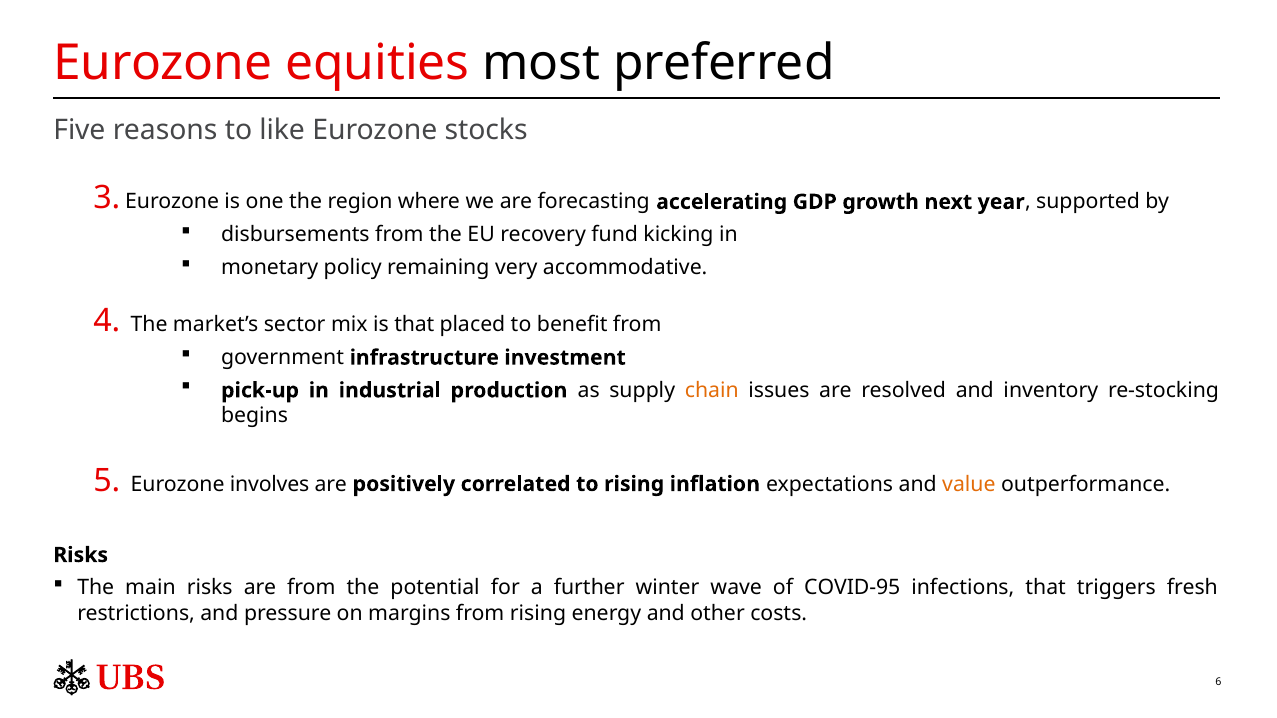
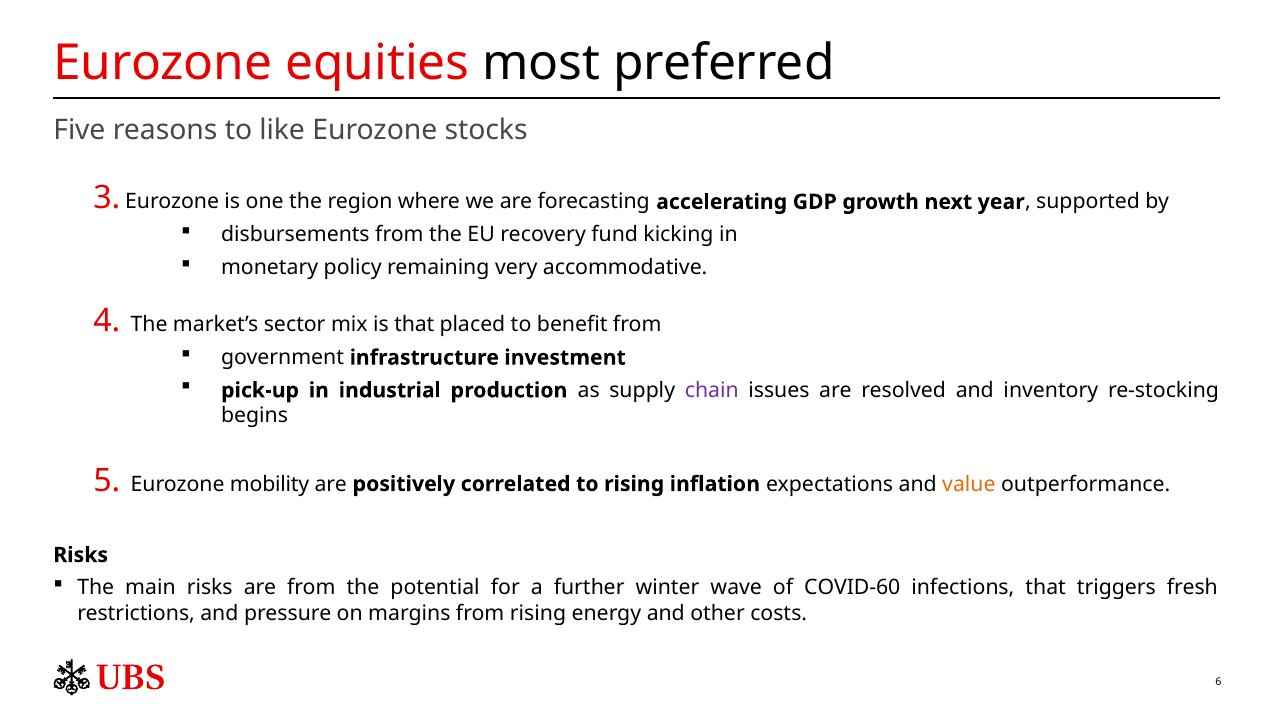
chain colour: orange -> purple (712, 391)
involves: involves -> mobility (270, 484)
COVID-95: COVID-95 -> COVID-60 (852, 588)
